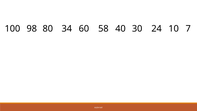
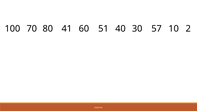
98: 98 -> 70 (32, 29)
34: 34 -> 41 (67, 29)
58: 58 -> 51 (103, 29)
24: 24 -> 57 (157, 29)
7: 7 -> 2 (188, 29)
